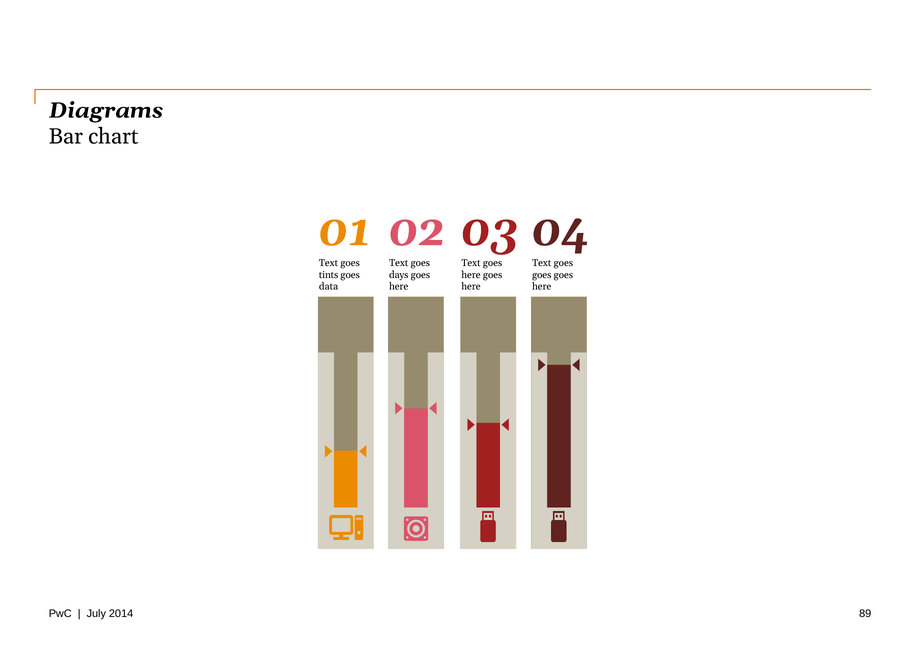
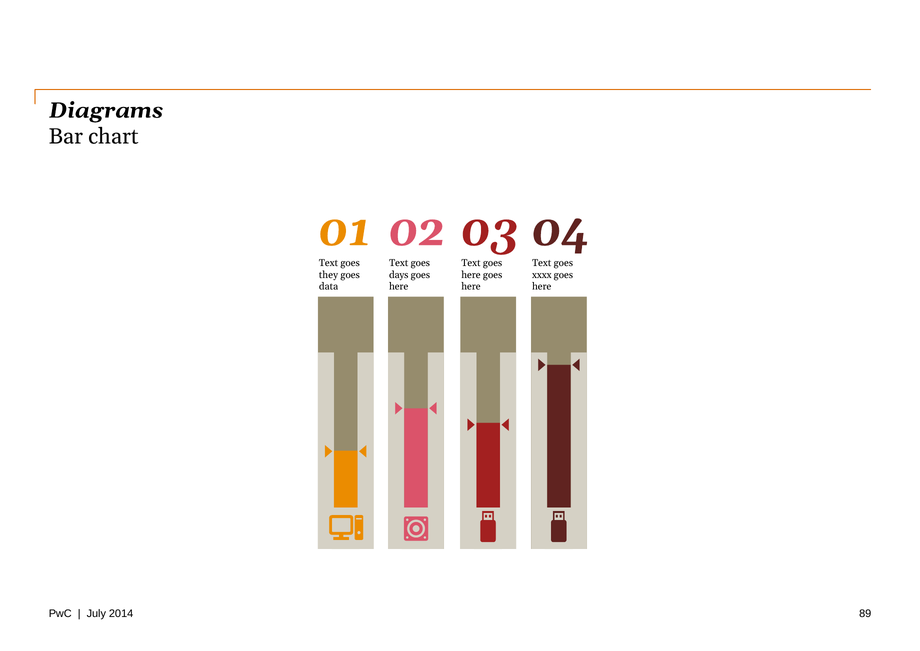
tints: tints -> they (329, 275)
goes: goes -> xxxx (542, 275)
